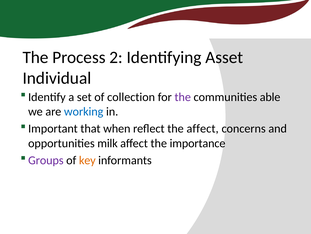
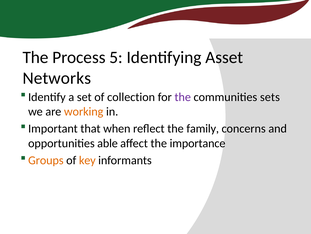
2: 2 -> 5 (116, 57)
Individual: Individual -> Networks (57, 78)
able: able -> sets (270, 97)
working colour: blue -> orange (84, 111)
the affect: affect -> family (203, 128)
milk: milk -> able (108, 143)
Groups colour: purple -> orange (46, 160)
